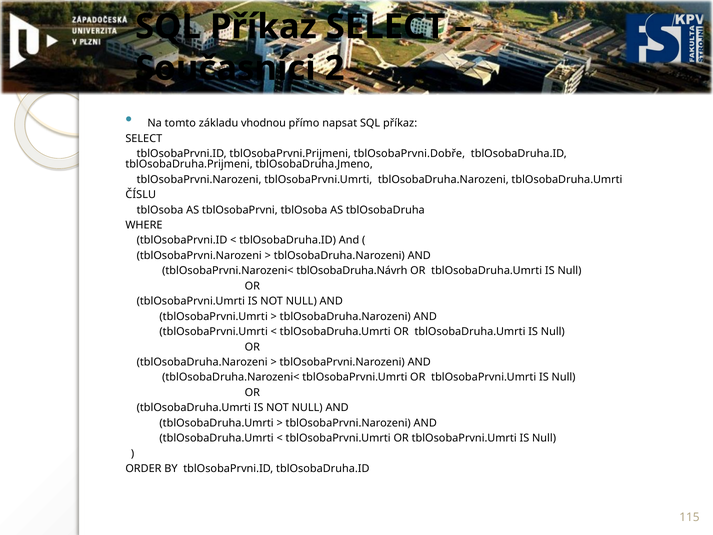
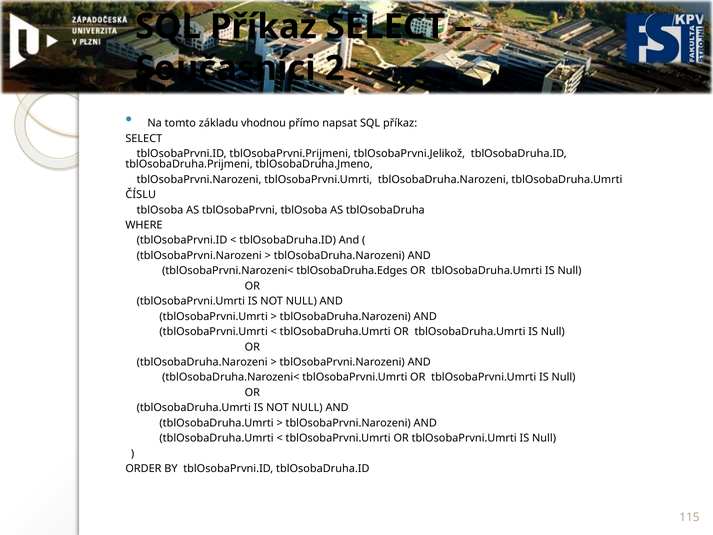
tblOsobaPrvni.Dobře: tblOsobaPrvni.Dobře -> tblOsobaPrvni.Jelikož (409, 154)
tblOsobaDruha.Návrh: tblOsobaDruha.Návrh -> tblOsobaDruha.Edges (352, 271)
